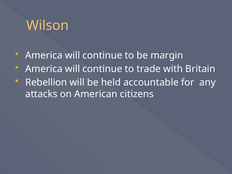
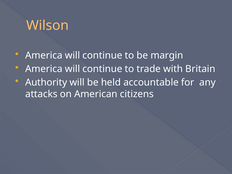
Rebellion: Rebellion -> Authority (46, 82)
